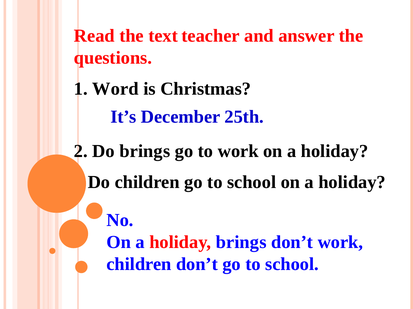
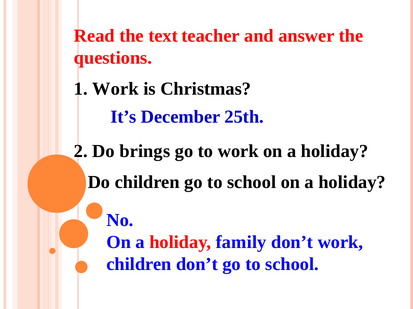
1 Word: Word -> Work (115, 89)
holiday brings: brings -> family (241, 243)
